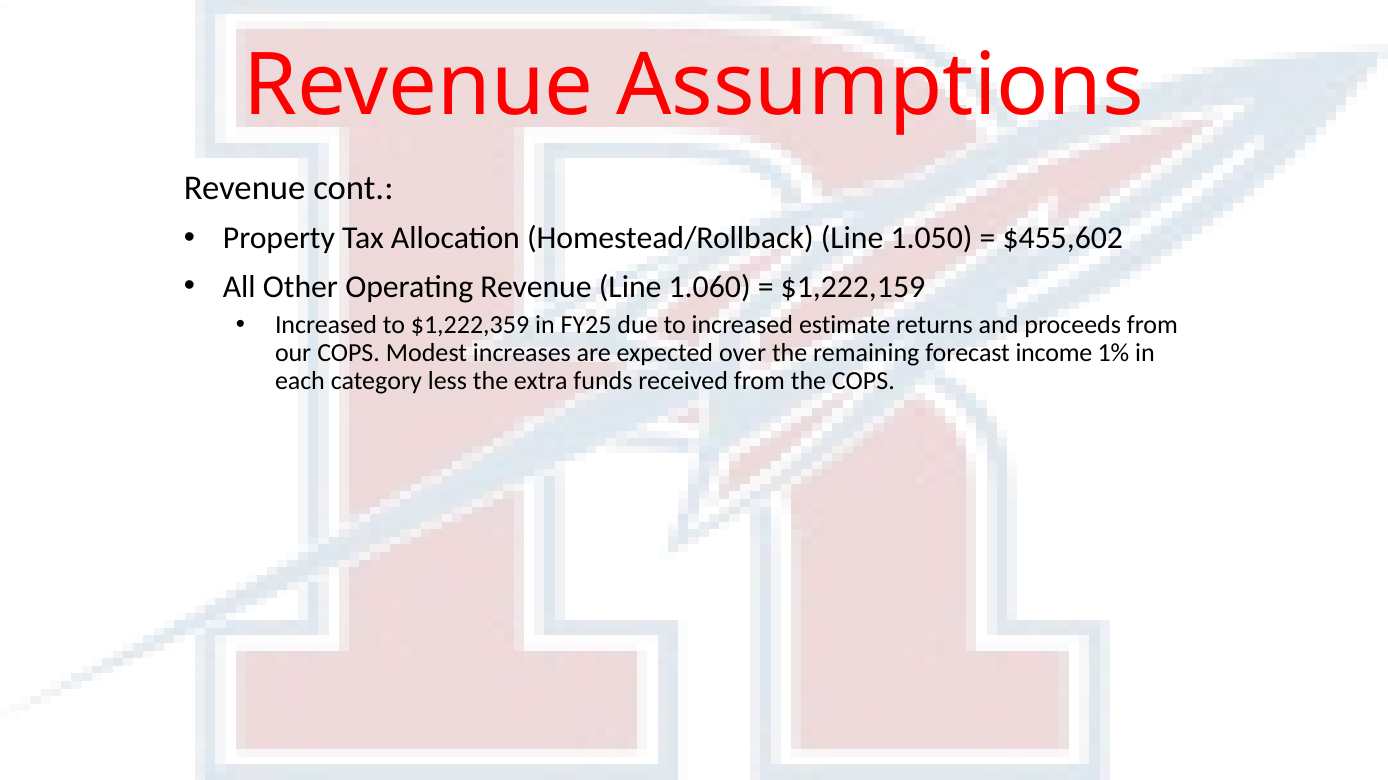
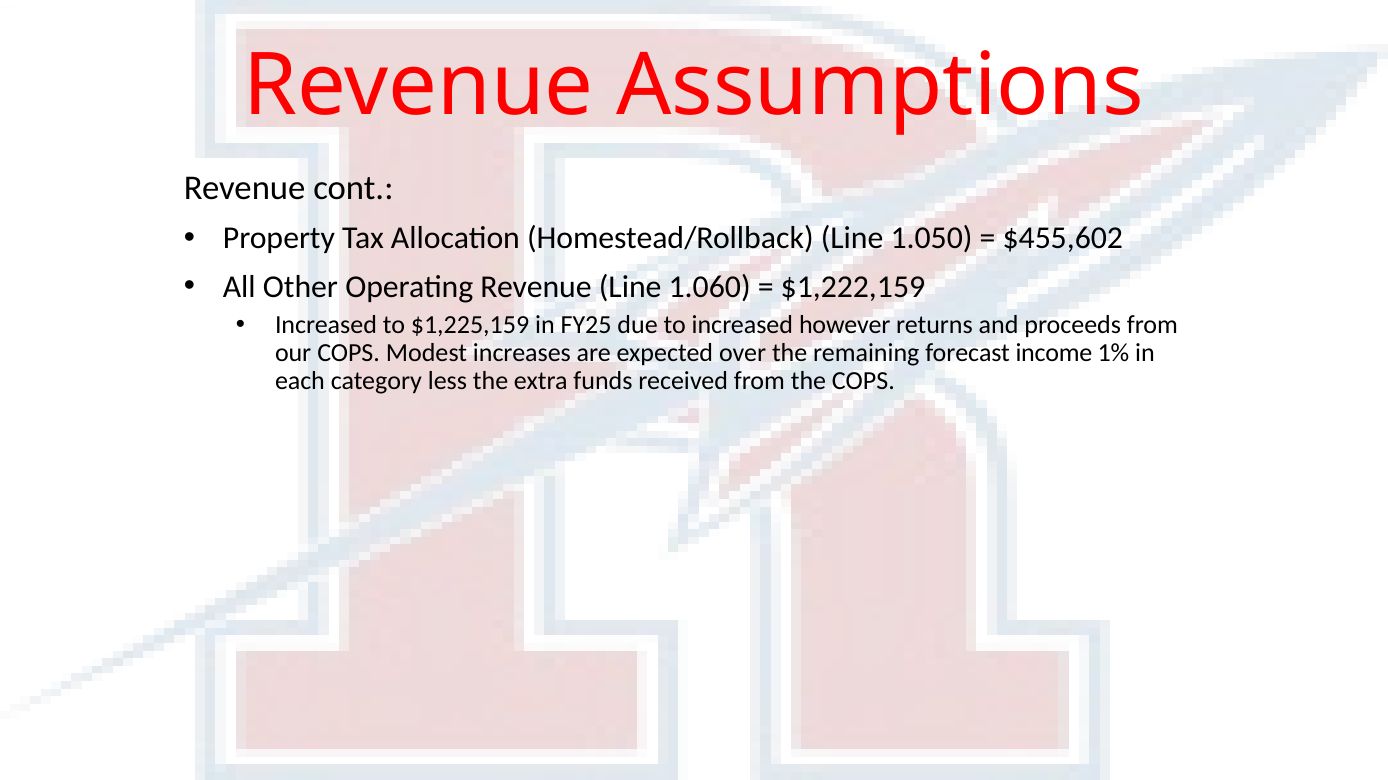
$1,222,359: $1,222,359 -> $1,225,159 (470, 325)
estimate: estimate -> however (845, 325)
